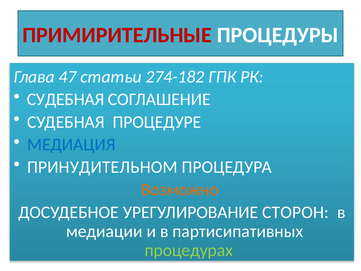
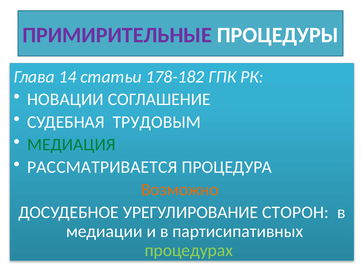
ПРИМИРИТЕЛЬНЫЕ colour: red -> purple (117, 35)
47: 47 -> 14 (68, 77)
274-182: 274-182 -> 178-182 (175, 77)
СУДЕБНАЯ: СУДЕБНАЯ -> НОВАЦИИ (65, 99)
ПРОЦЕДУРЕ: ПРОЦЕДУРЕ -> ТРУДОВЫМ (157, 122)
МЕДИАЦИЯ colour: blue -> green (71, 144)
ПРИНУДИТЕЛЬНОМ: ПРИНУДИТЕЛЬНОМ -> РАССМАТРИВАЕТСЯ (102, 167)
